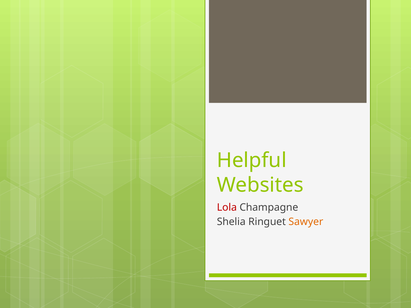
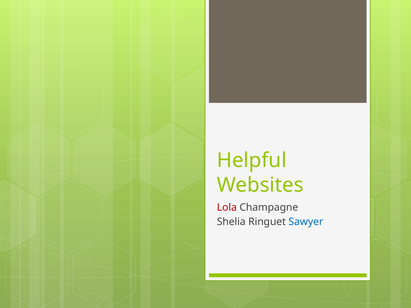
Sawyer colour: orange -> blue (306, 222)
